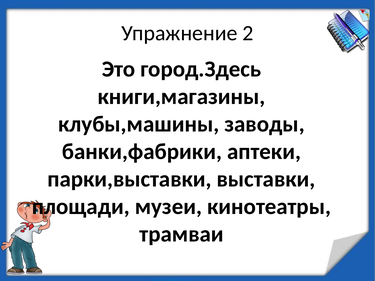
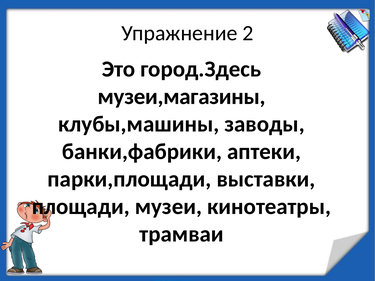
книги,магазины: книги,магазины -> музеи,магазины (182, 97)
парки,выставки: парки,выставки -> парки,площади (129, 179)
